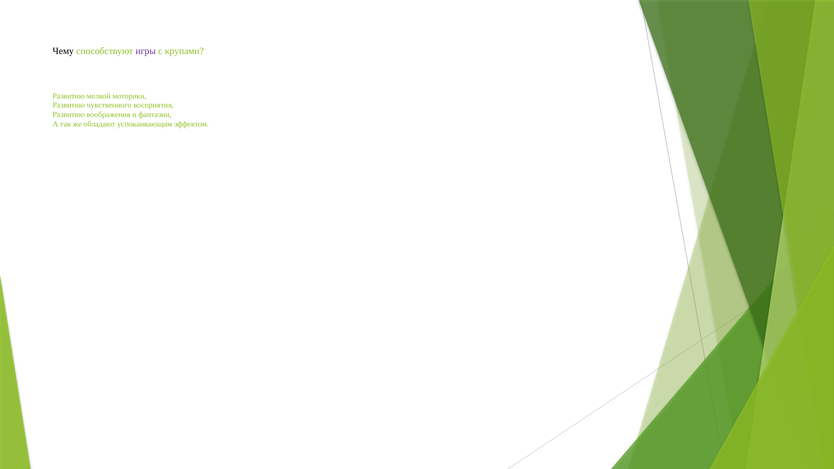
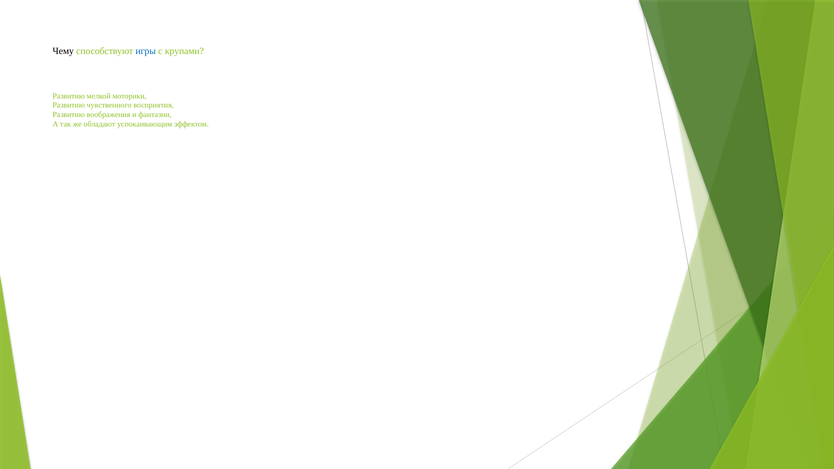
игры colour: purple -> blue (146, 51)
